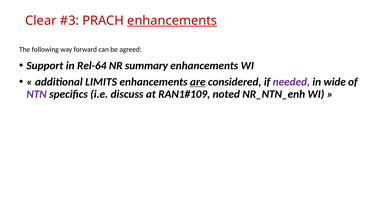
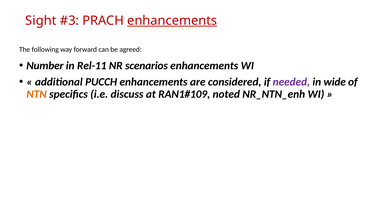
Clear: Clear -> Sight (41, 21)
Support: Support -> Number (45, 66)
Rel-64: Rel-64 -> Rel-11 (92, 66)
summary: summary -> scenarios (146, 66)
LIMITS: LIMITS -> PUCCH (101, 82)
are underline: present -> none (198, 82)
NTN colour: purple -> orange (37, 94)
